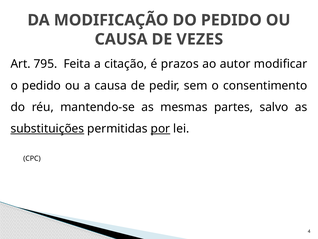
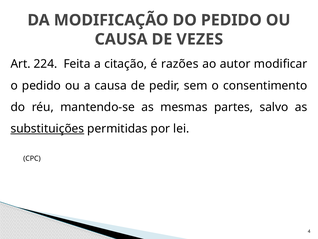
795: 795 -> 224 (46, 64)
prazos: prazos -> razões (180, 64)
por underline: present -> none (160, 128)
